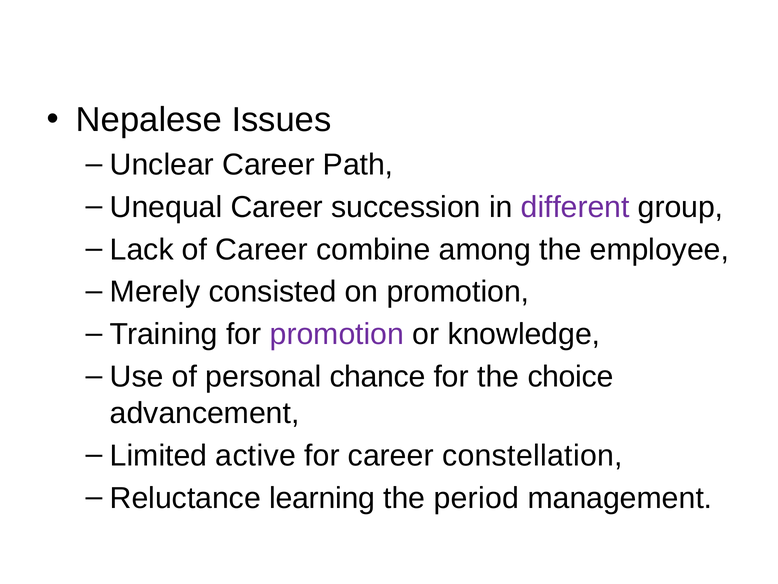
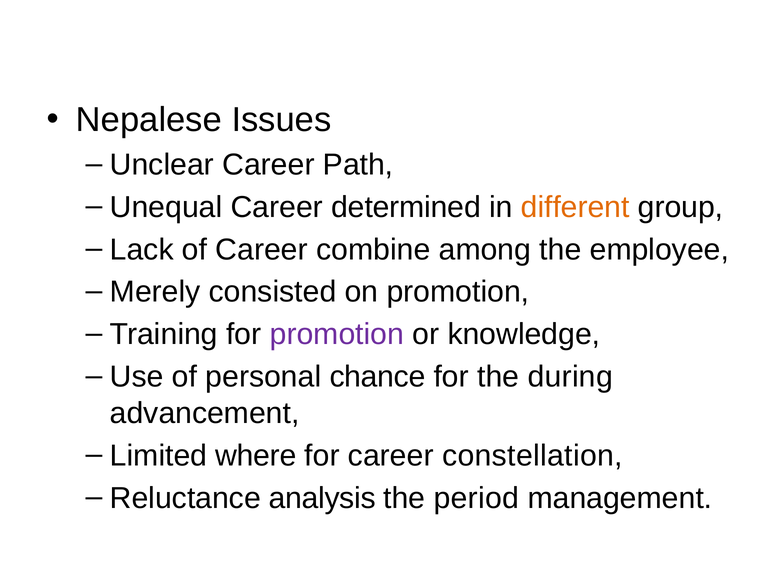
succession: succession -> determined (406, 207)
different colour: purple -> orange (575, 207)
choice: choice -> during (570, 377)
active: active -> where (256, 455)
learning: learning -> analysis (322, 498)
